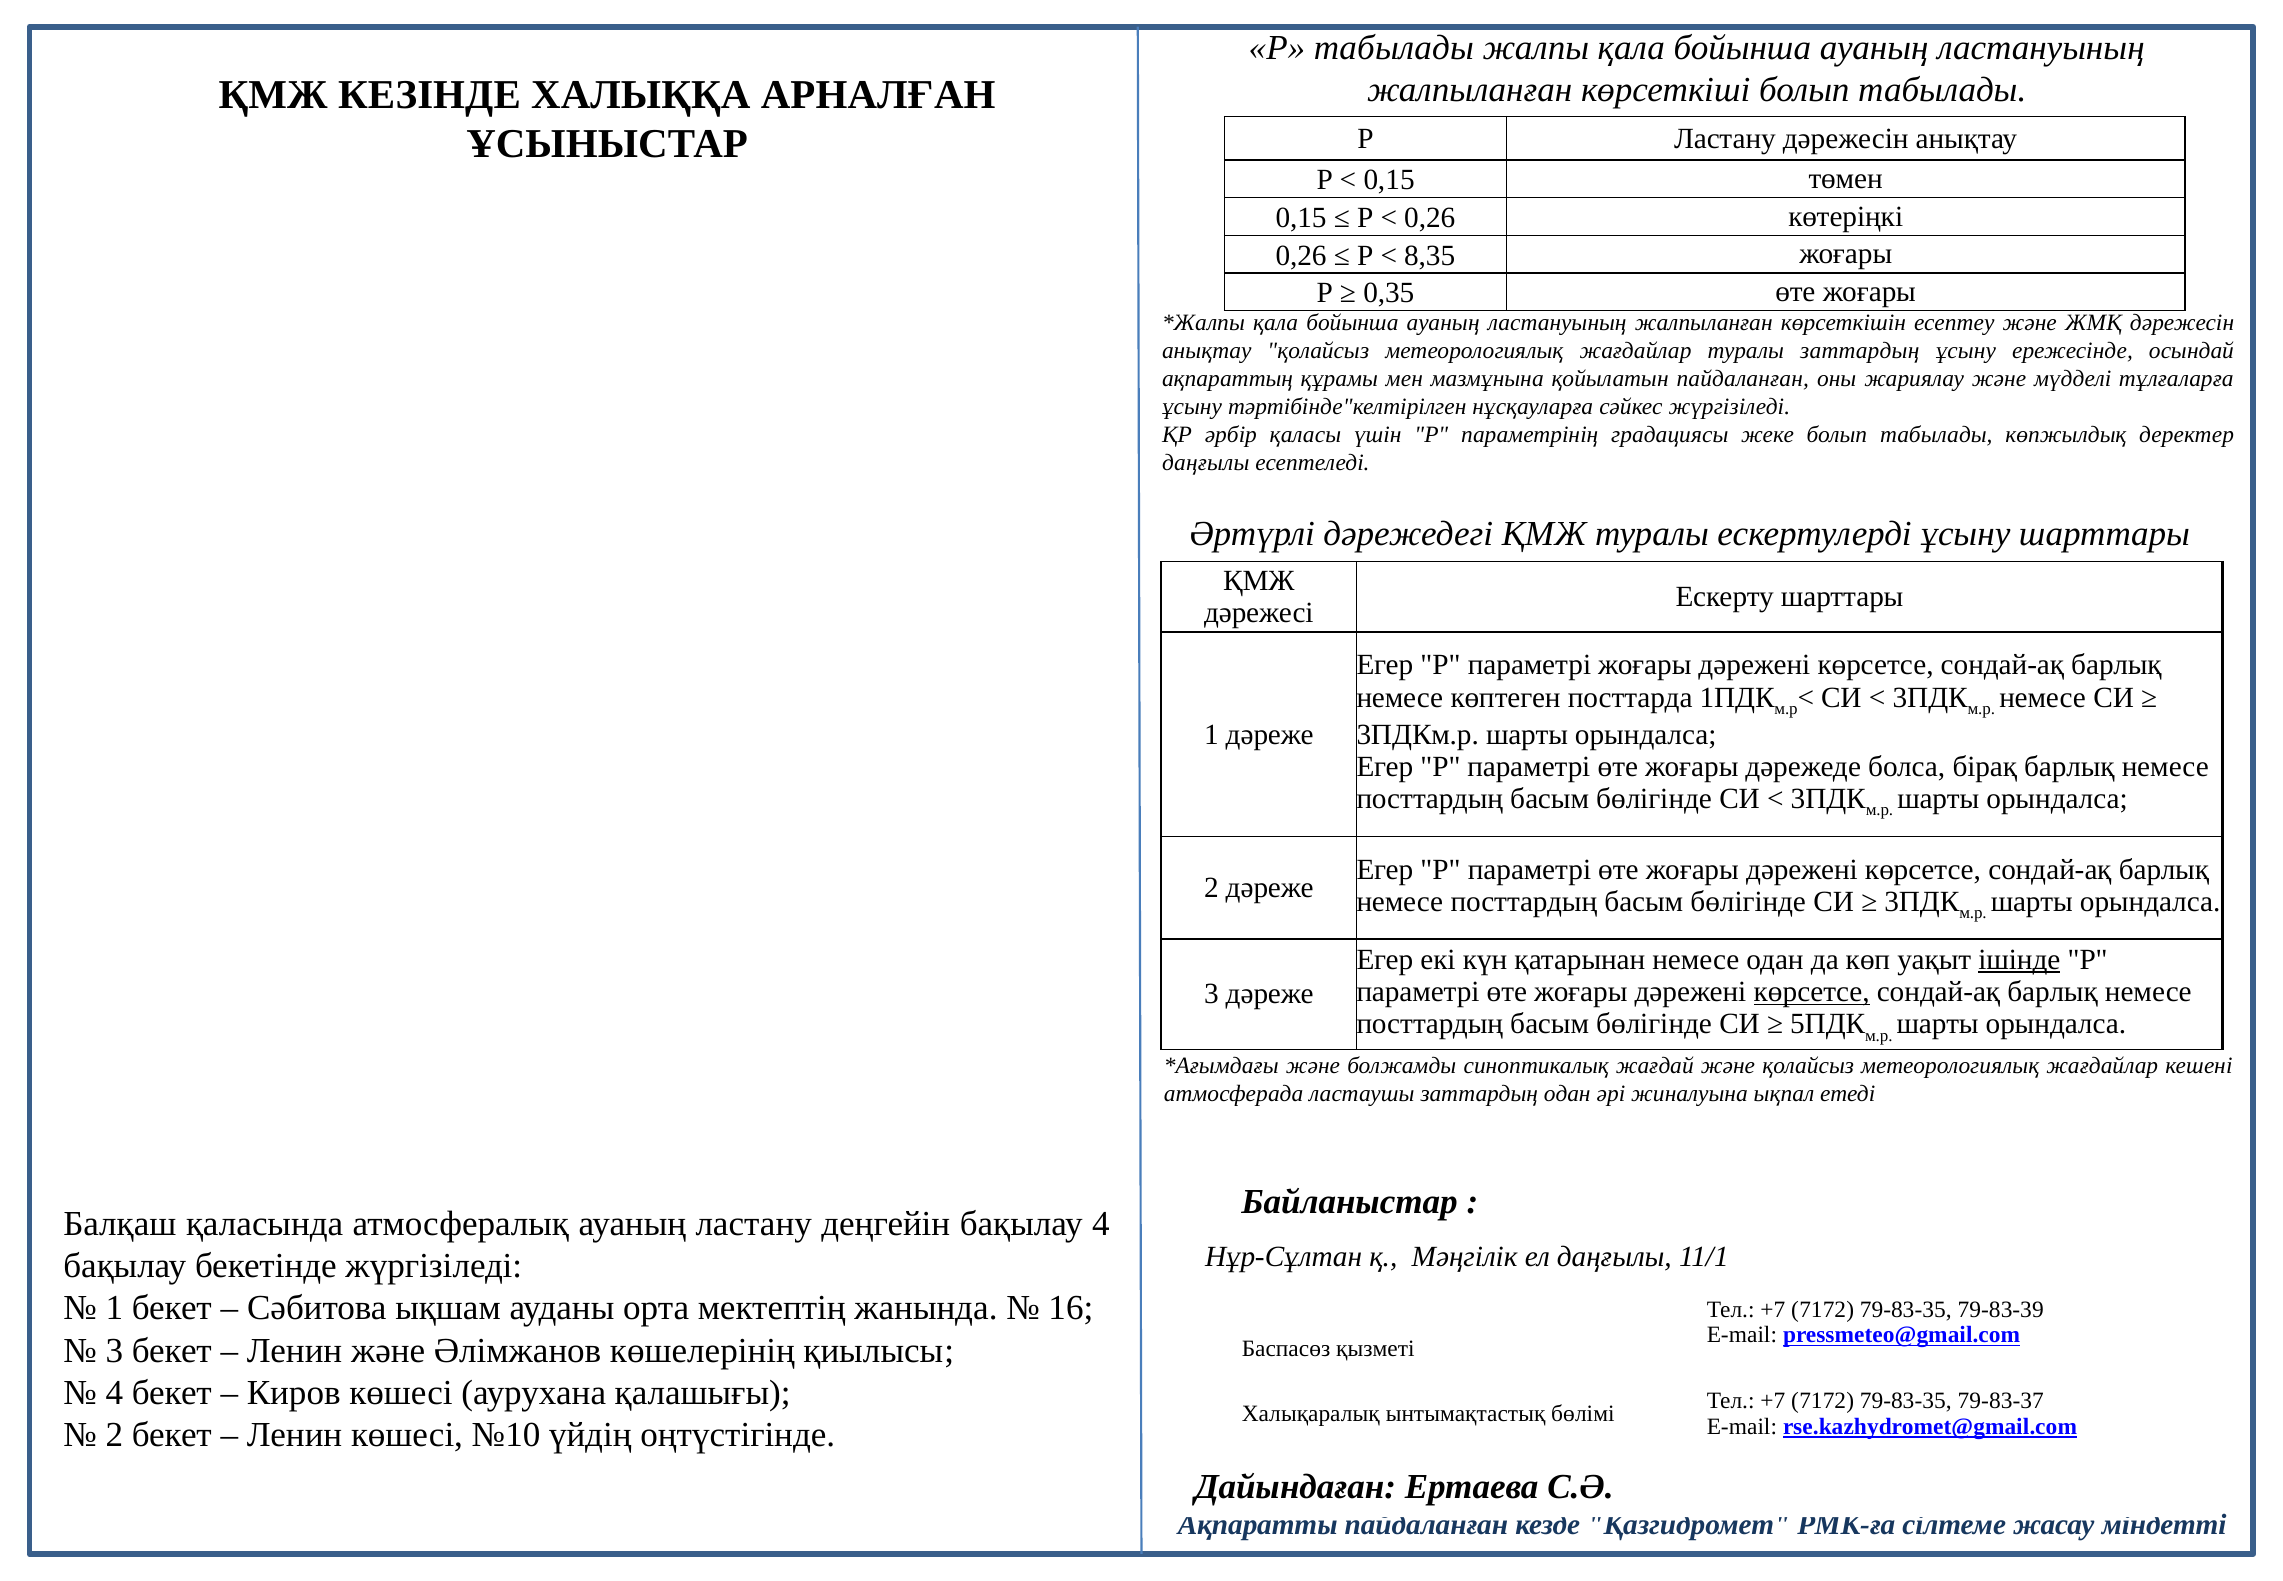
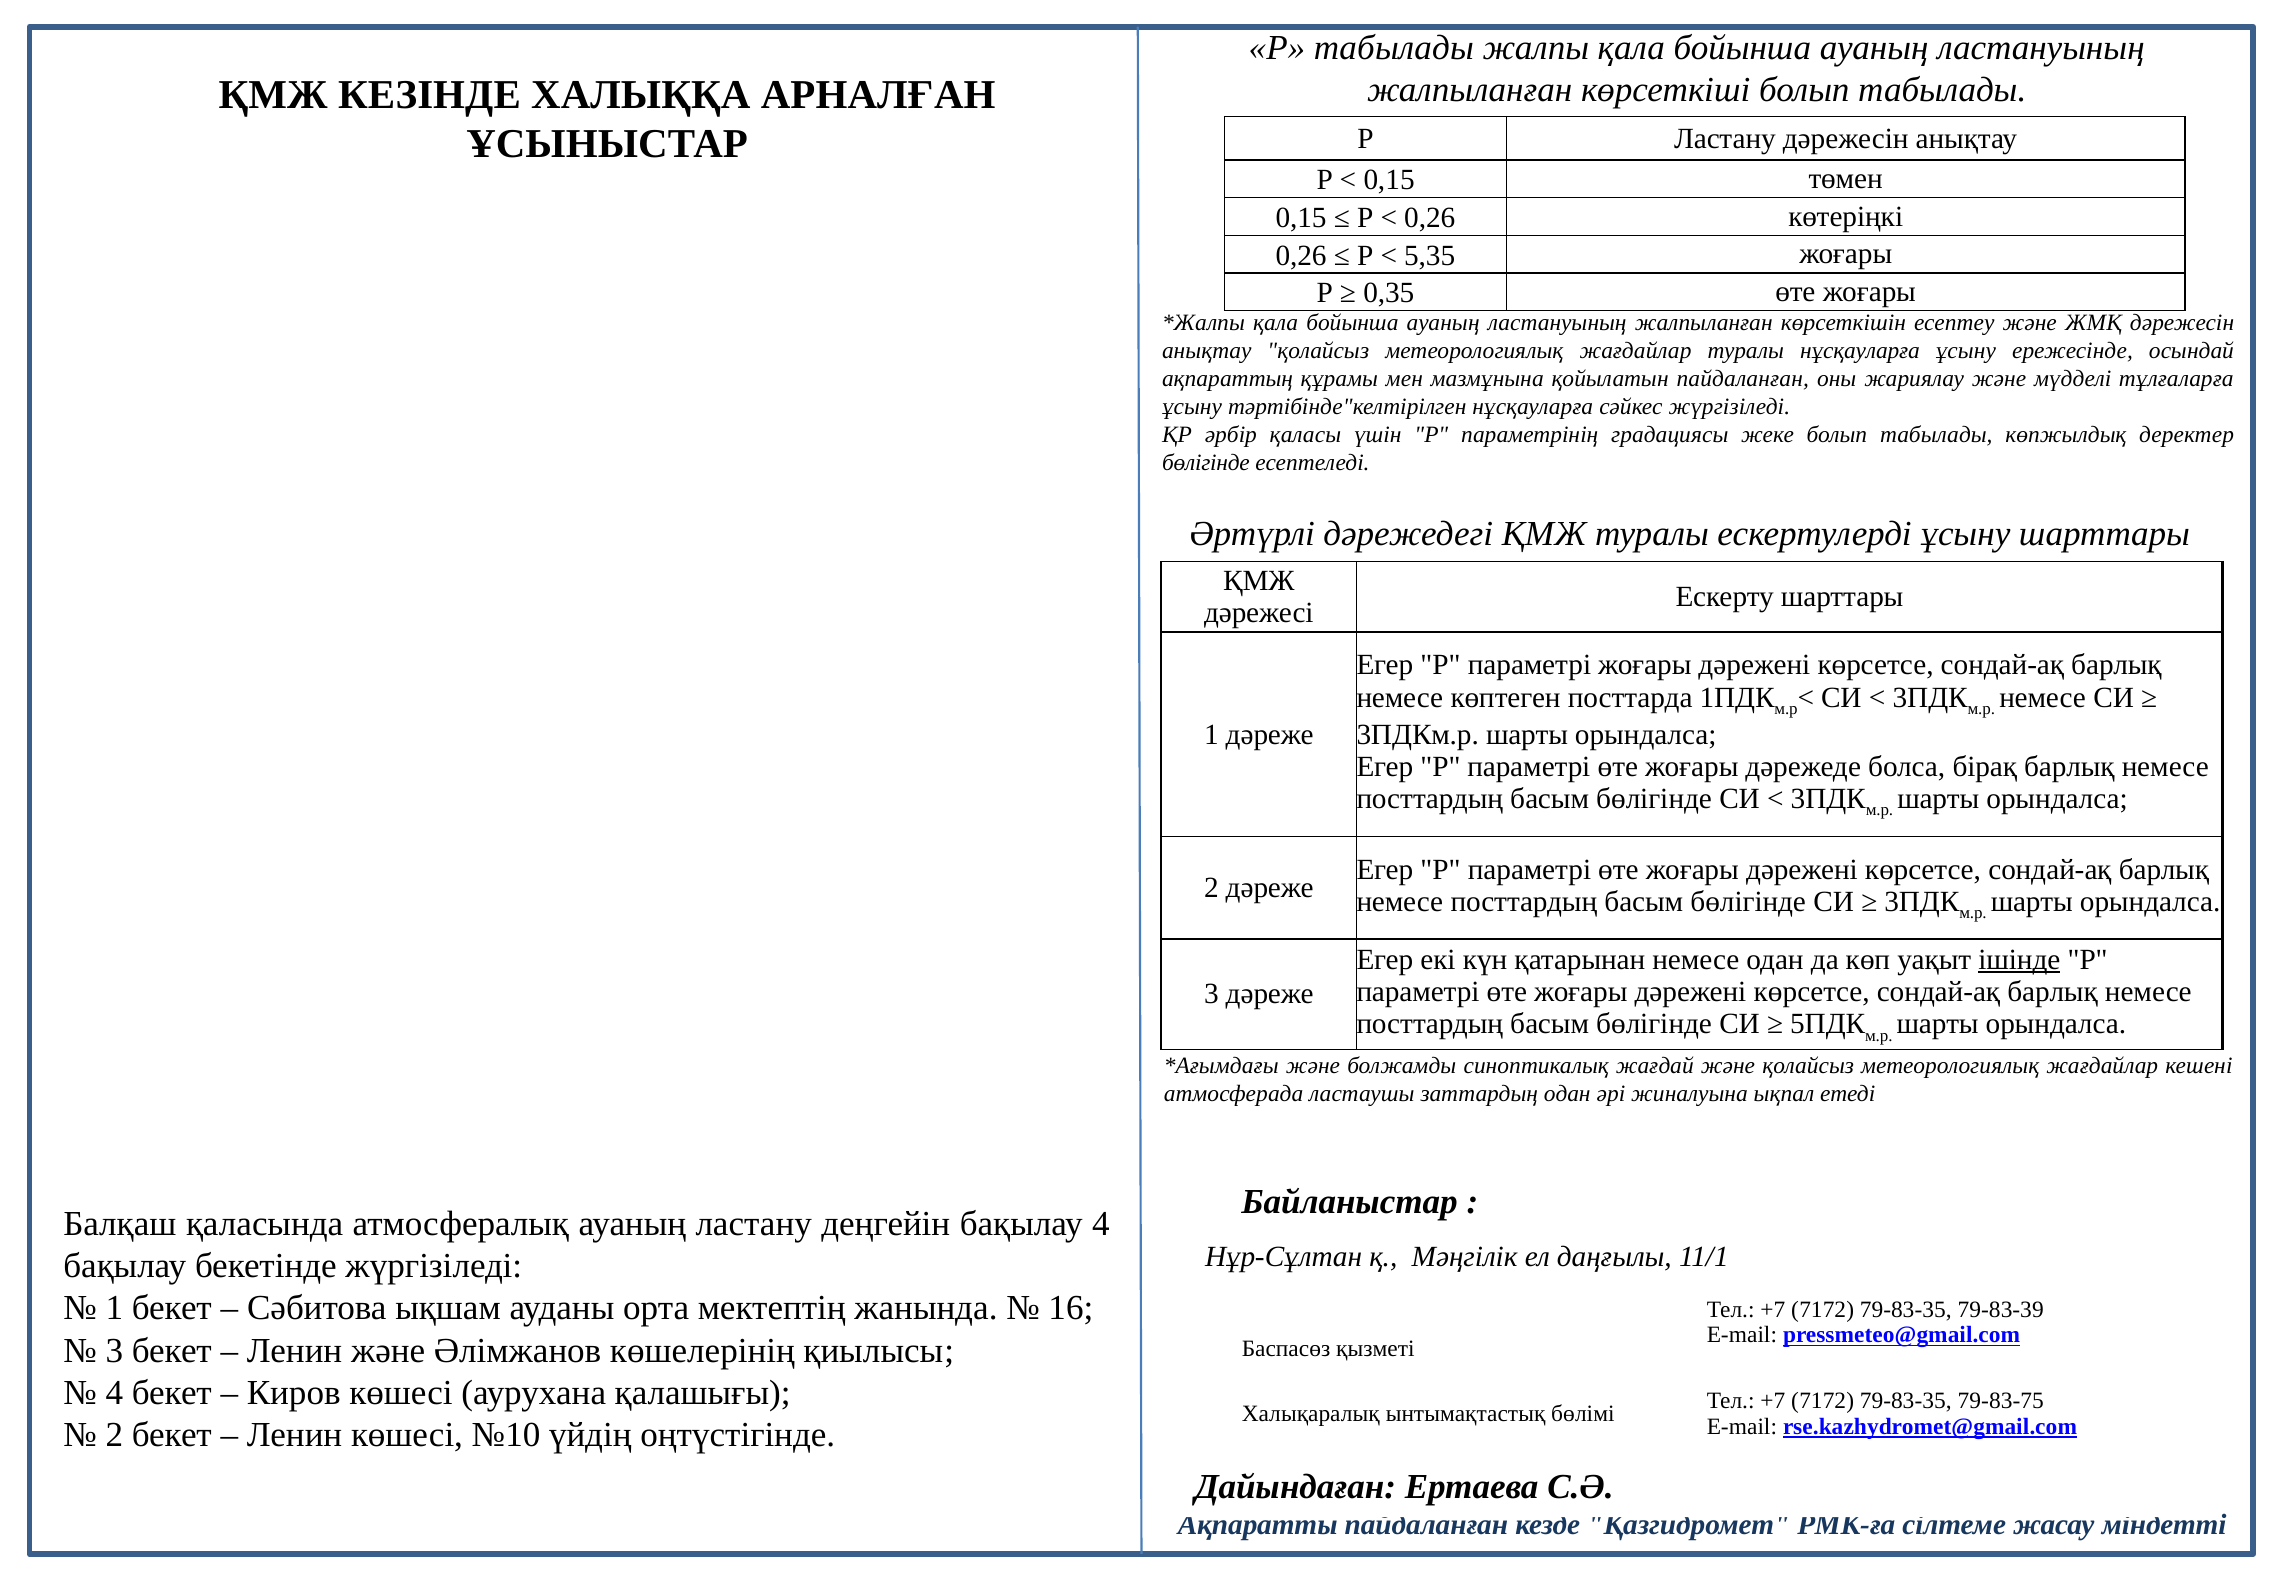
8,35: 8,35 -> 5,35 (1430, 255)
туралы заттардың: заттардың -> нұсқауларға (1860, 351)
даңғылы: даңғылы -> бөлігінде (1206, 463)
көрсетсе underline: present -> none (1812, 992)
79-83-37: 79-83-37 -> 79-83-75 (2001, 1400)
